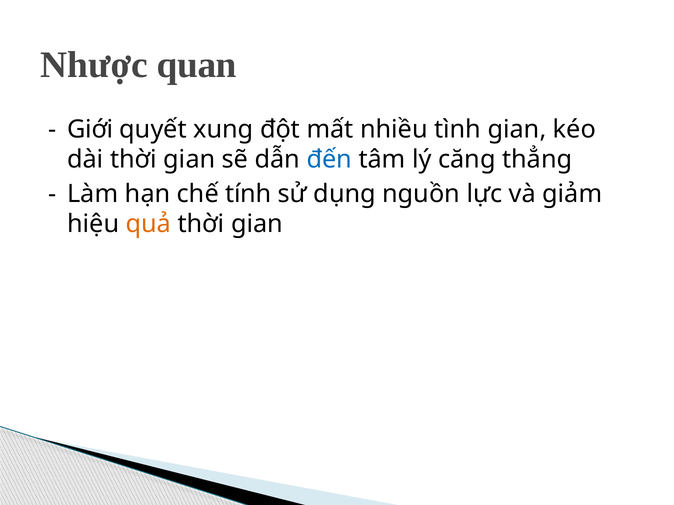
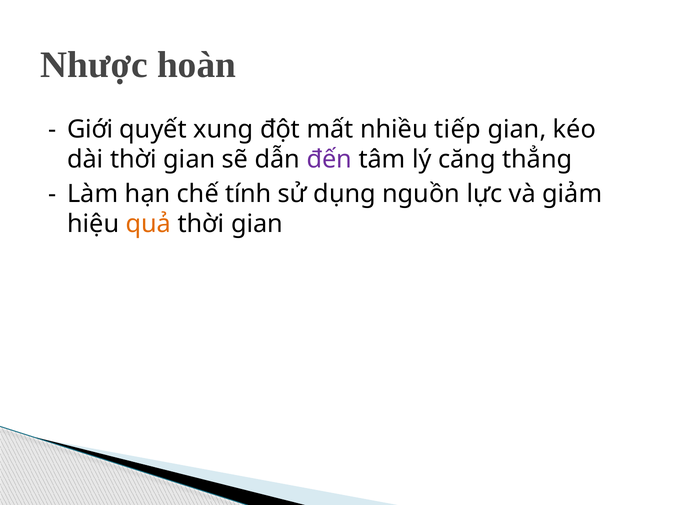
quan: quan -> hoàn (197, 65)
tình: tình -> tiếp (458, 129)
đến colour: blue -> purple (329, 160)
